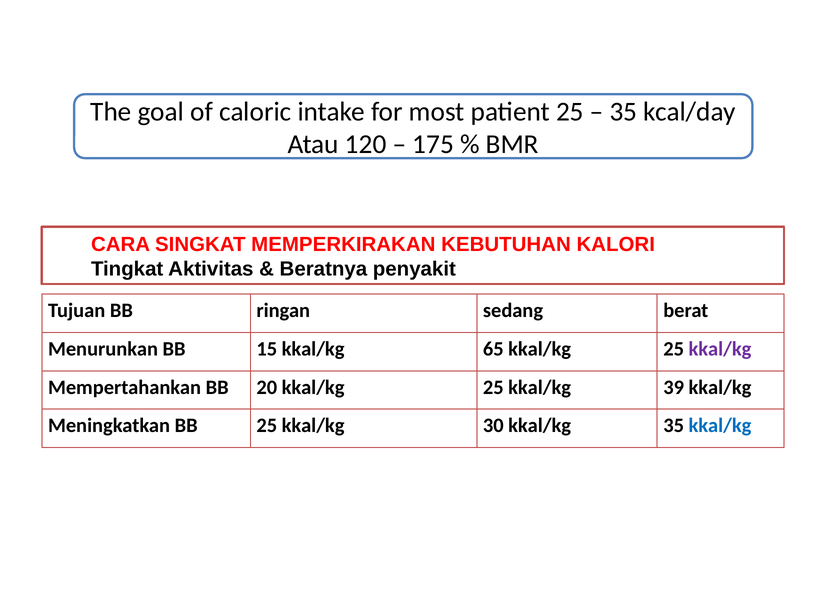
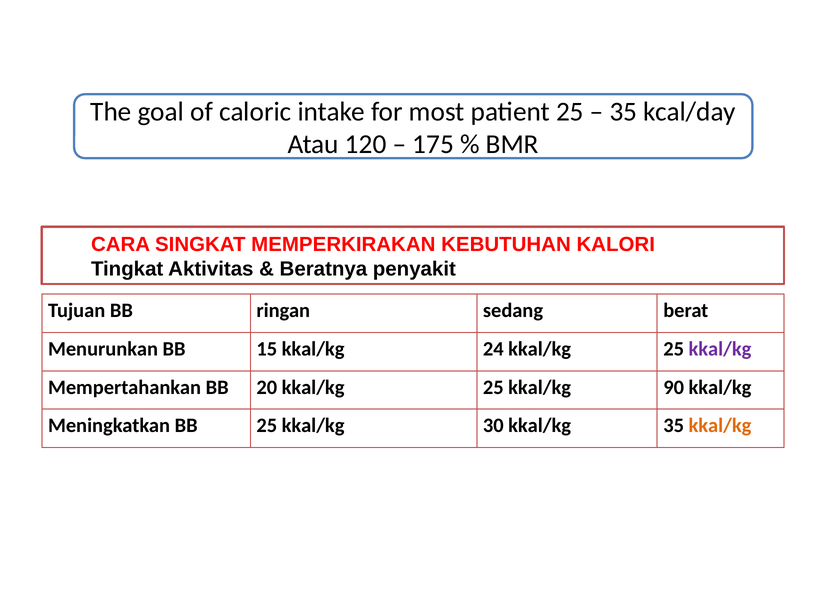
65: 65 -> 24 (493, 349)
39: 39 -> 90 (674, 387)
kkal/kg colour: blue -> orange (720, 426)
